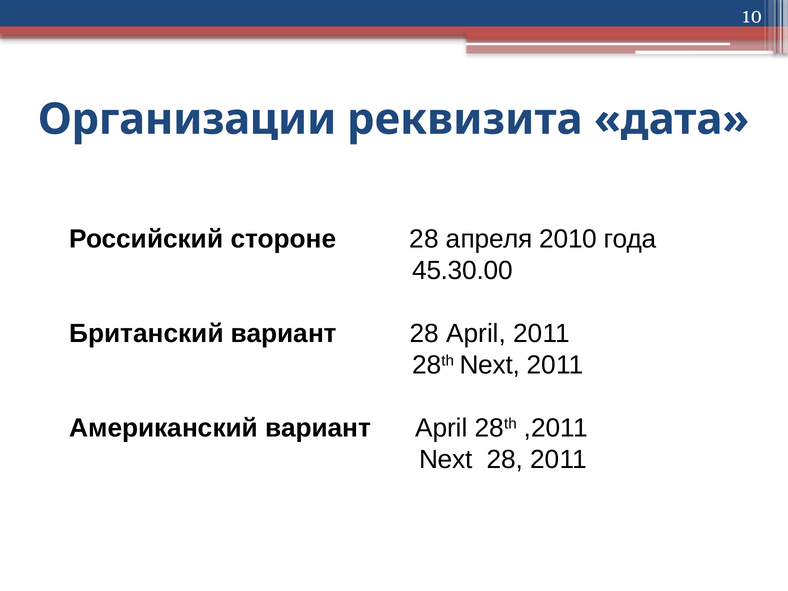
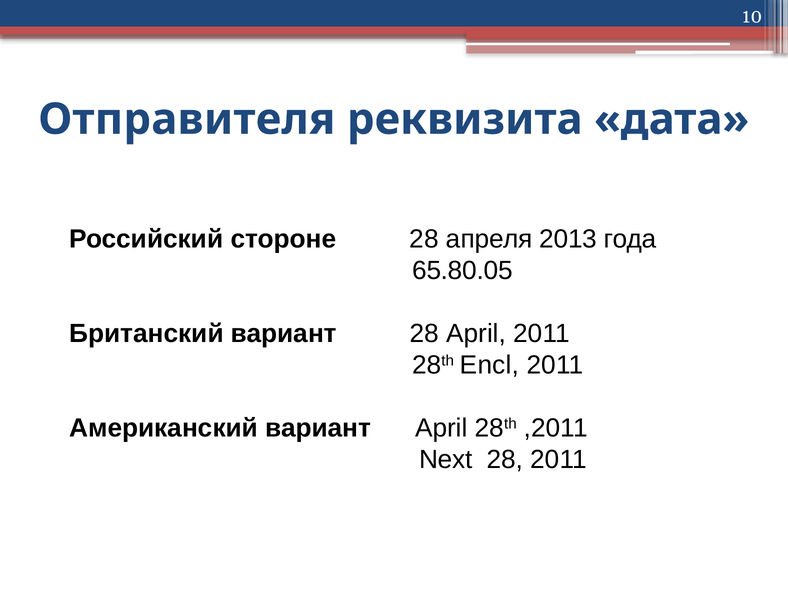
Организации: Организации -> Отправителя (187, 119)
2010: 2010 -> 2013 (568, 239)
45.30.00: 45.30.00 -> 65.80.05 (462, 271)
28th Next: Next -> Encl (489, 365)
